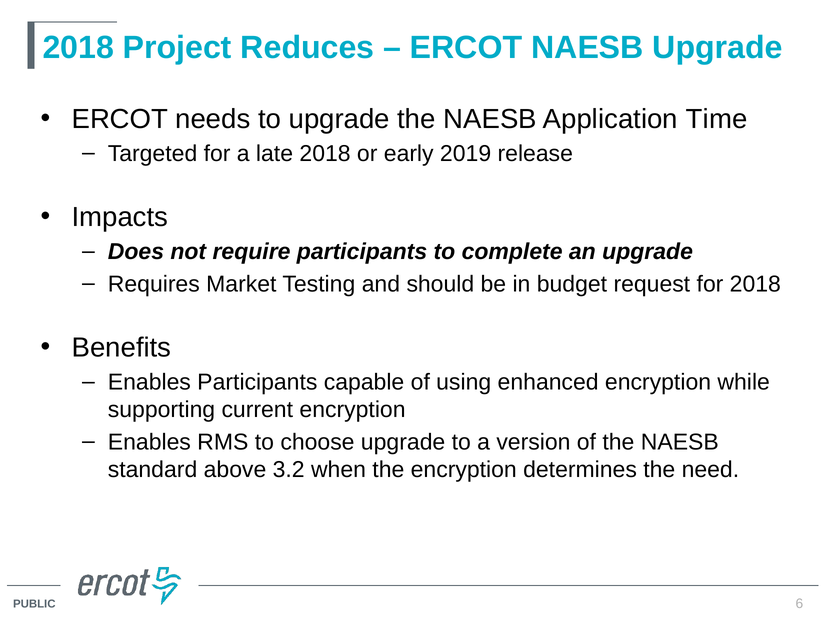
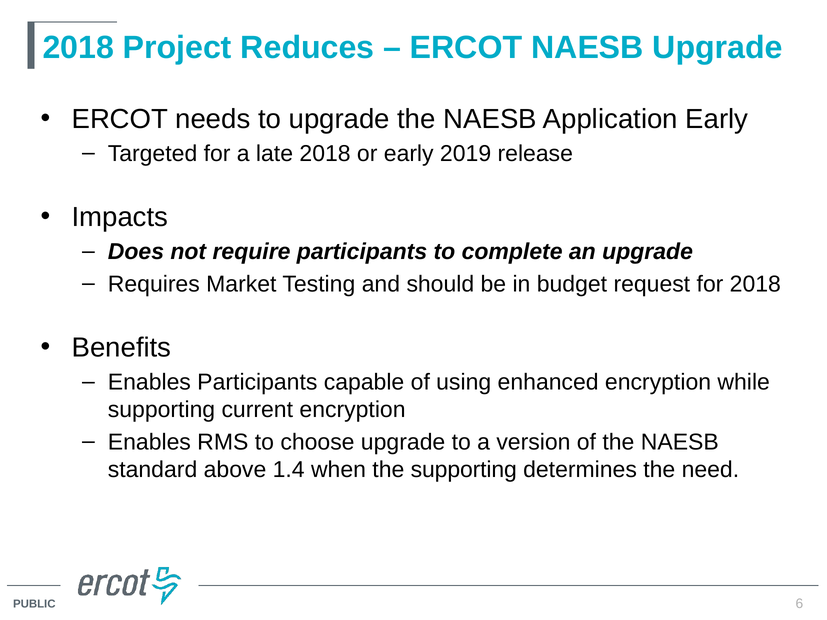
Application Time: Time -> Early (717, 119)
3.2: 3.2 -> 1.4 (289, 470)
the encryption: encryption -> supporting (464, 470)
